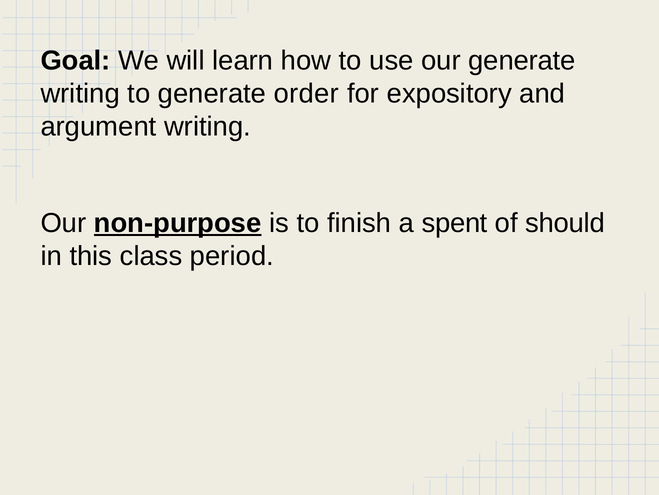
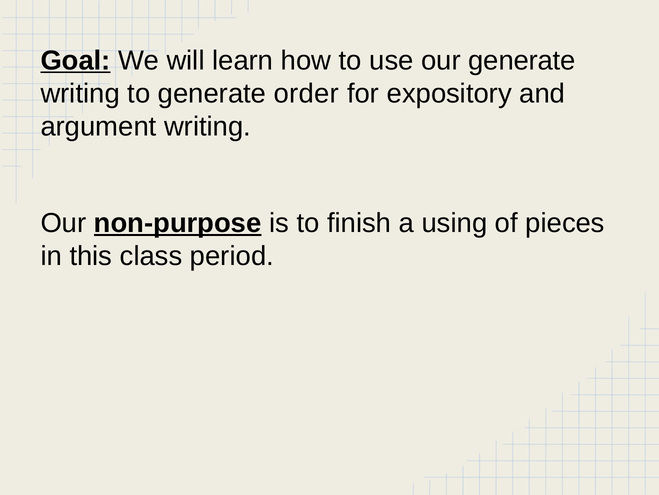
Goal underline: none -> present (76, 60)
spent: spent -> using (454, 223)
should: should -> pieces (565, 223)
